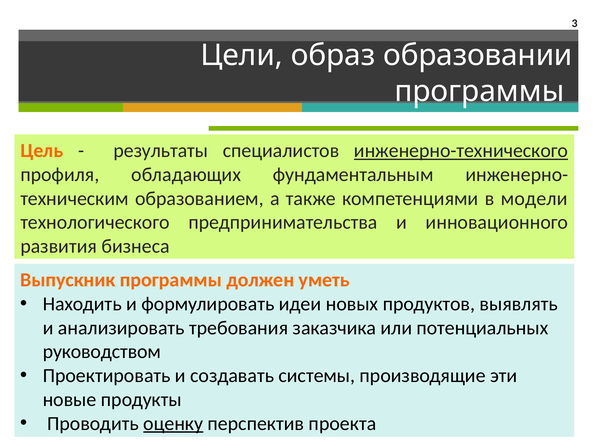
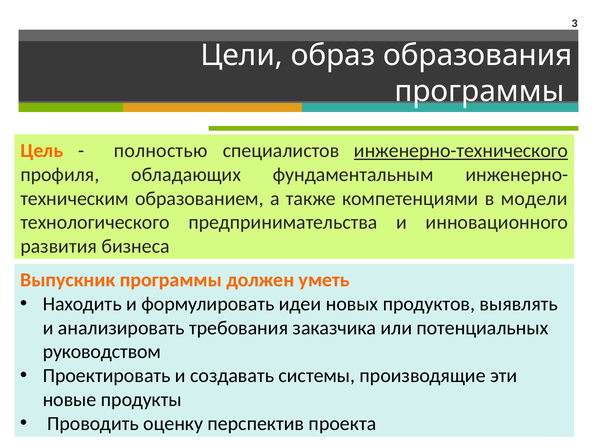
образовании: образовании -> образования (478, 55)
результаты: результаты -> полностью (161, 151)
оценку underline: present -> none (173, 423)
